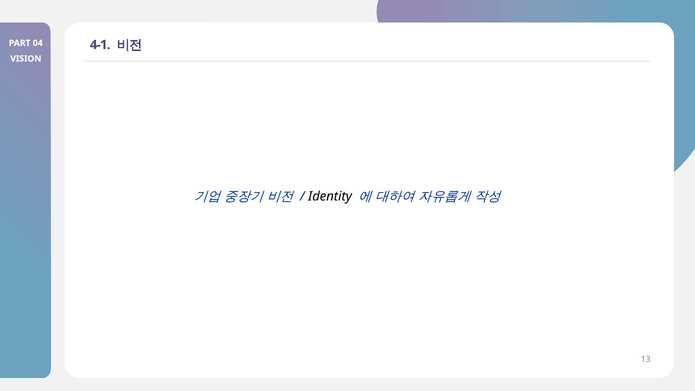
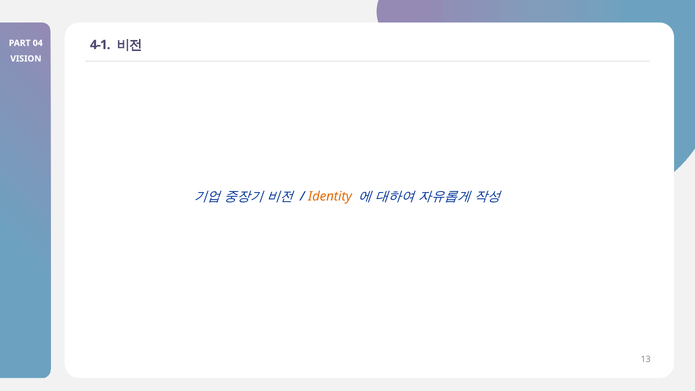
Identity colour: black -> orange (330, 196)
